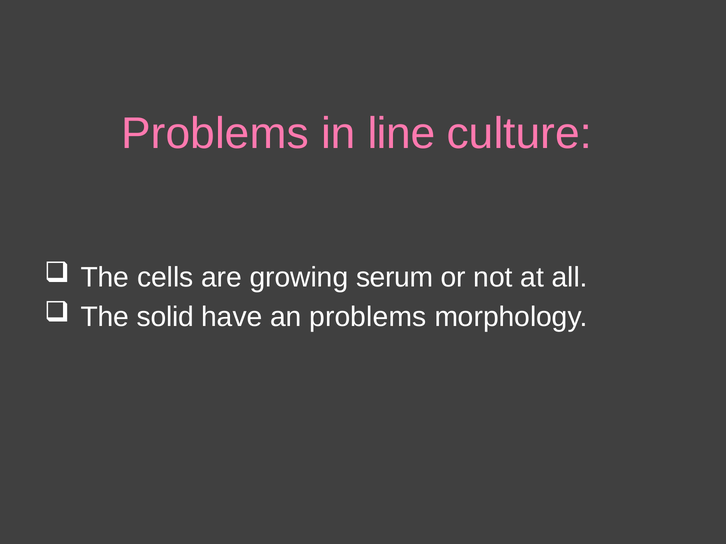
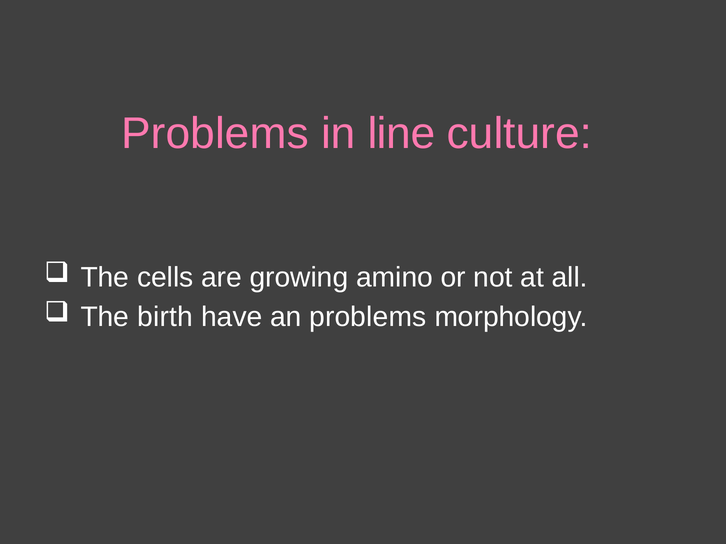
serum: serum -> amino (395, 278)
solid: solid -> birth (165, 317)
